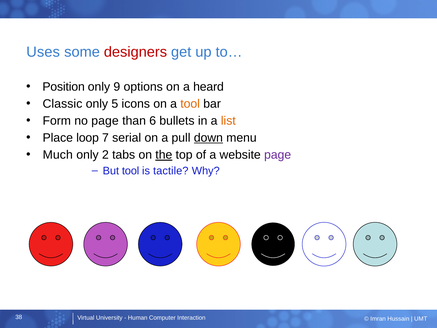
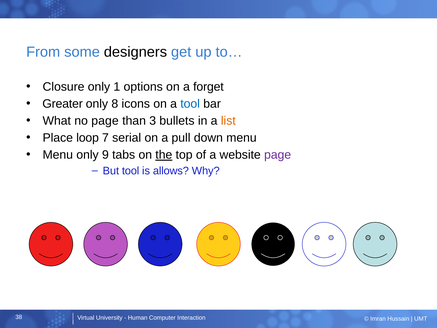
Uses: Uses -> From (43, 52)
designers colour: red -> black (135, 52)
Position: Position -> Closure (64, 87)
9: 9 -> 1 (117, 87)
heard: heard -> forget (208, 87)
Classic: Classic -> Greater (63, 104)
5: 5 -> 8 (115, 104)
tool colour: orange -> blue (190, 104)
Form: Form -> What (57, 121)
6: 6 -> 3 (153, 121)
down underline: present -> none (208, 138)
Much: Much -> Menu (58, 155)
2: 2 -> 9 (105, 155)
tactile: tactile -> allows (171, 171)
